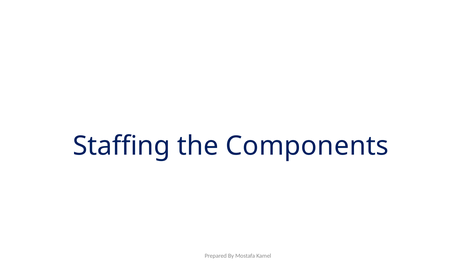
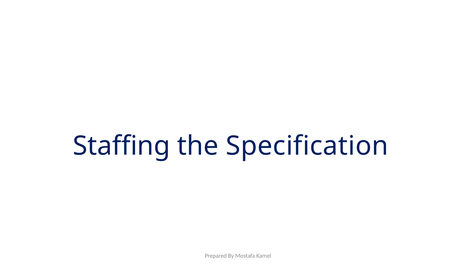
Components: Components -> Specification (307, 146)
